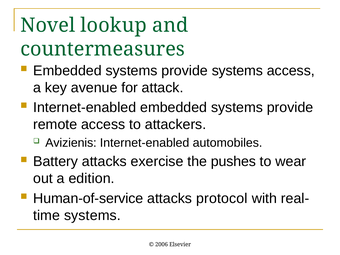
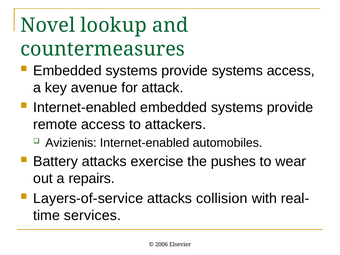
edition: edition -> repairs (92, 179)
Human-of-service: Human-of-service -> Layers-of-service (88, 198)
protocol: protocol -> collision (222, 198)
systems: systems -> services (92, 215)
